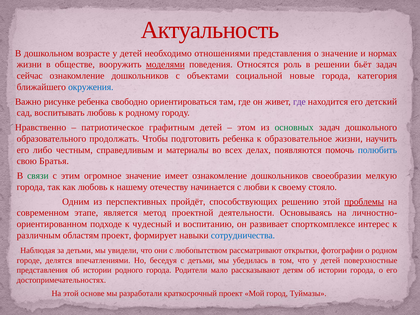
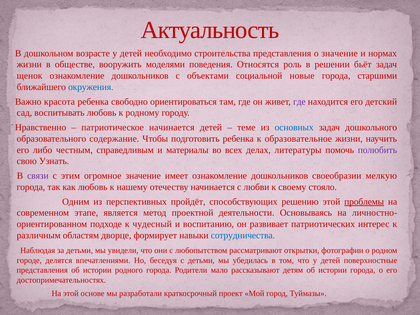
отношениями: отношениями -> строительства (222, 53)
моделями underline: present -> none (165, 65)
сейчас: сейчас -> щенок (30, 76)
категория: категория -> старшими (377, 76)
рисунке: рисунке -> красота (59, 102)
патриотическое графитным: графитным -> начинается (172, 128)
этом: этом -> теме (246, 128)
основных colour: green -> blue (294, 128)
продолжать: продолжать -> содержание (114, 139)
появляются: появляются -> литературы (298, 150)
полюбить colour: blue -> purple (377, 150)
Братья: Братья -> Узнать (54, 161)
связи colour: green -> purple (38, 176)
спорткомплексе: спорткомплексе -> патриотических (323, 224)
областям проект: проект -> дворце (116, 235)
